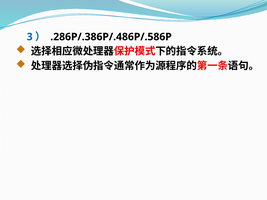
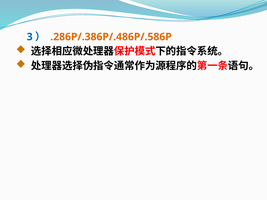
.286P/.386P/.486P/.586P colour: black -> orange (111, 37)
